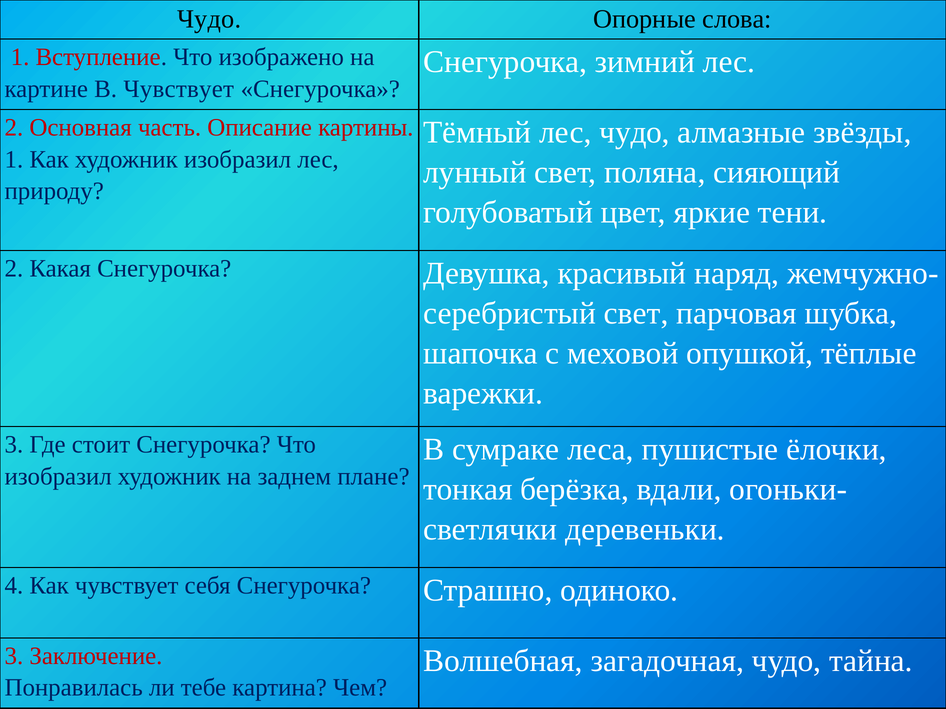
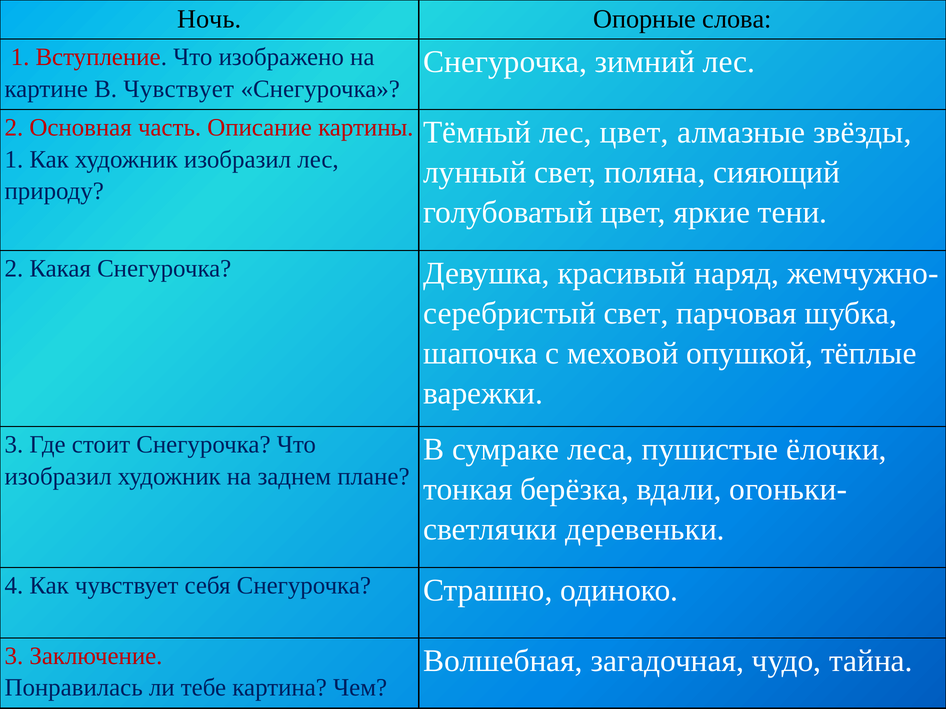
Чудо: Чудо -> Ночь (209, 19)
лес чудо: чудо -> цвет (634, 133)
